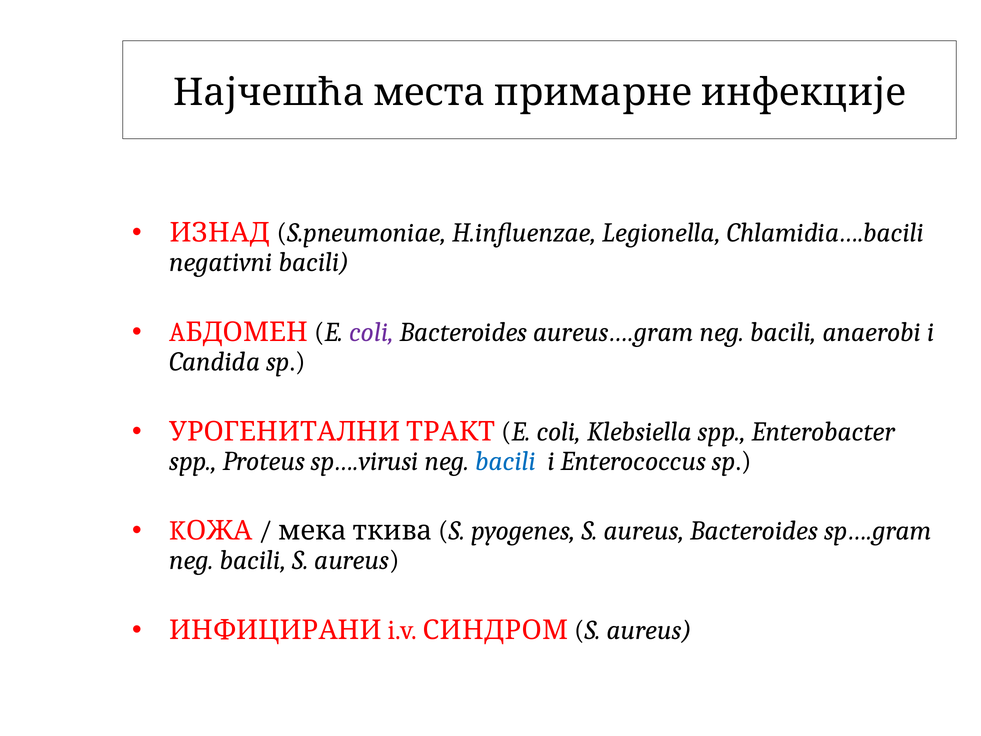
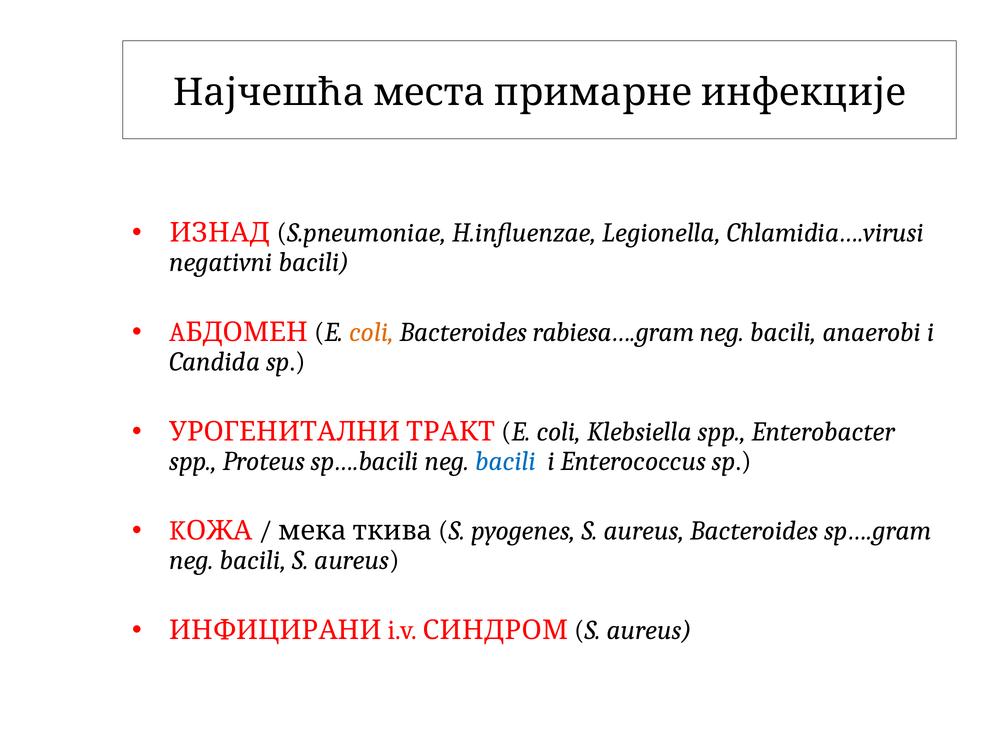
Chlamidia….bacili: Chlamidia….bacili -> Chlamidia….virusi (825, 233)
coli colour: purple -> orange (371, 332)
aureus….gram: aureus….gram -> rabiesa….gram (614, 332)
sp….virusi: sp….virusi -> sp….bacili (365, 461)
